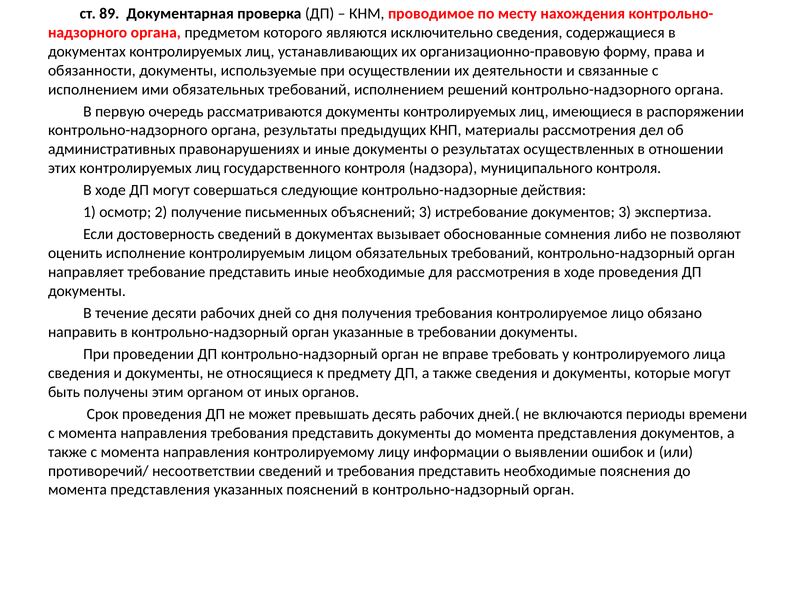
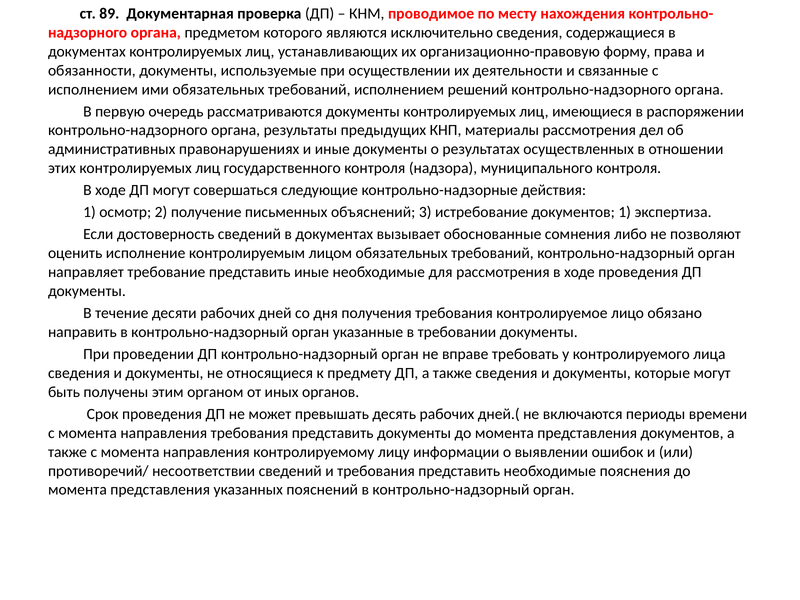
документов 3: 3 -> 1 (625, 212)
